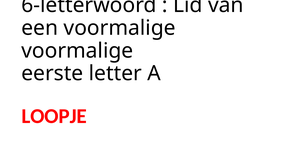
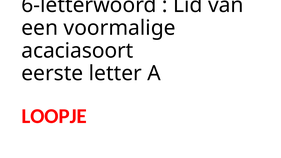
voormalige: voormalige -> acaciasoort (77, 51)
